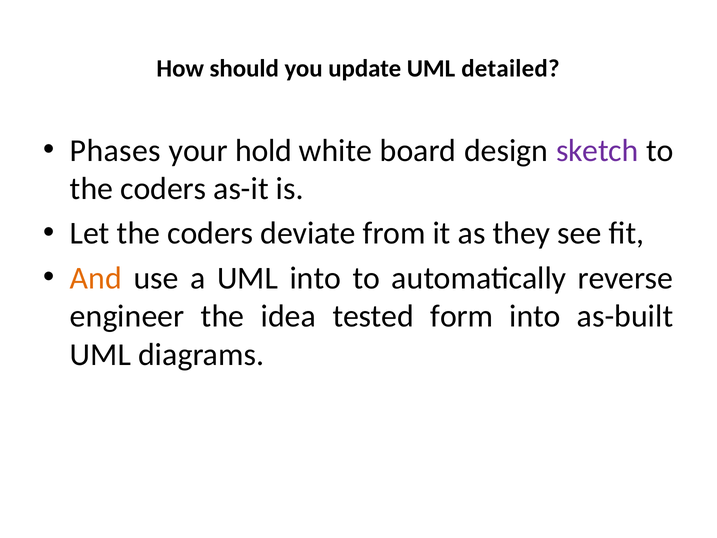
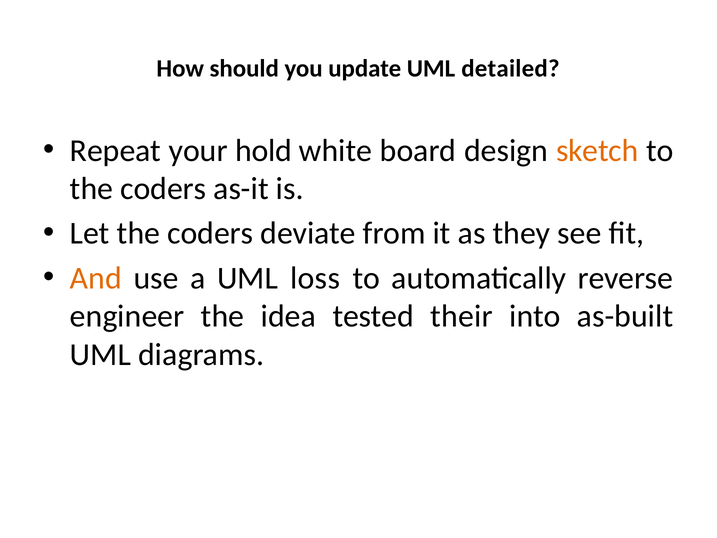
Phases: Phases -> Repeat (116, 150)
sketch colour: purple -> orange (597, 150)
UML into: into -> loss (315, 278)
form: form -> their (462, 316)
